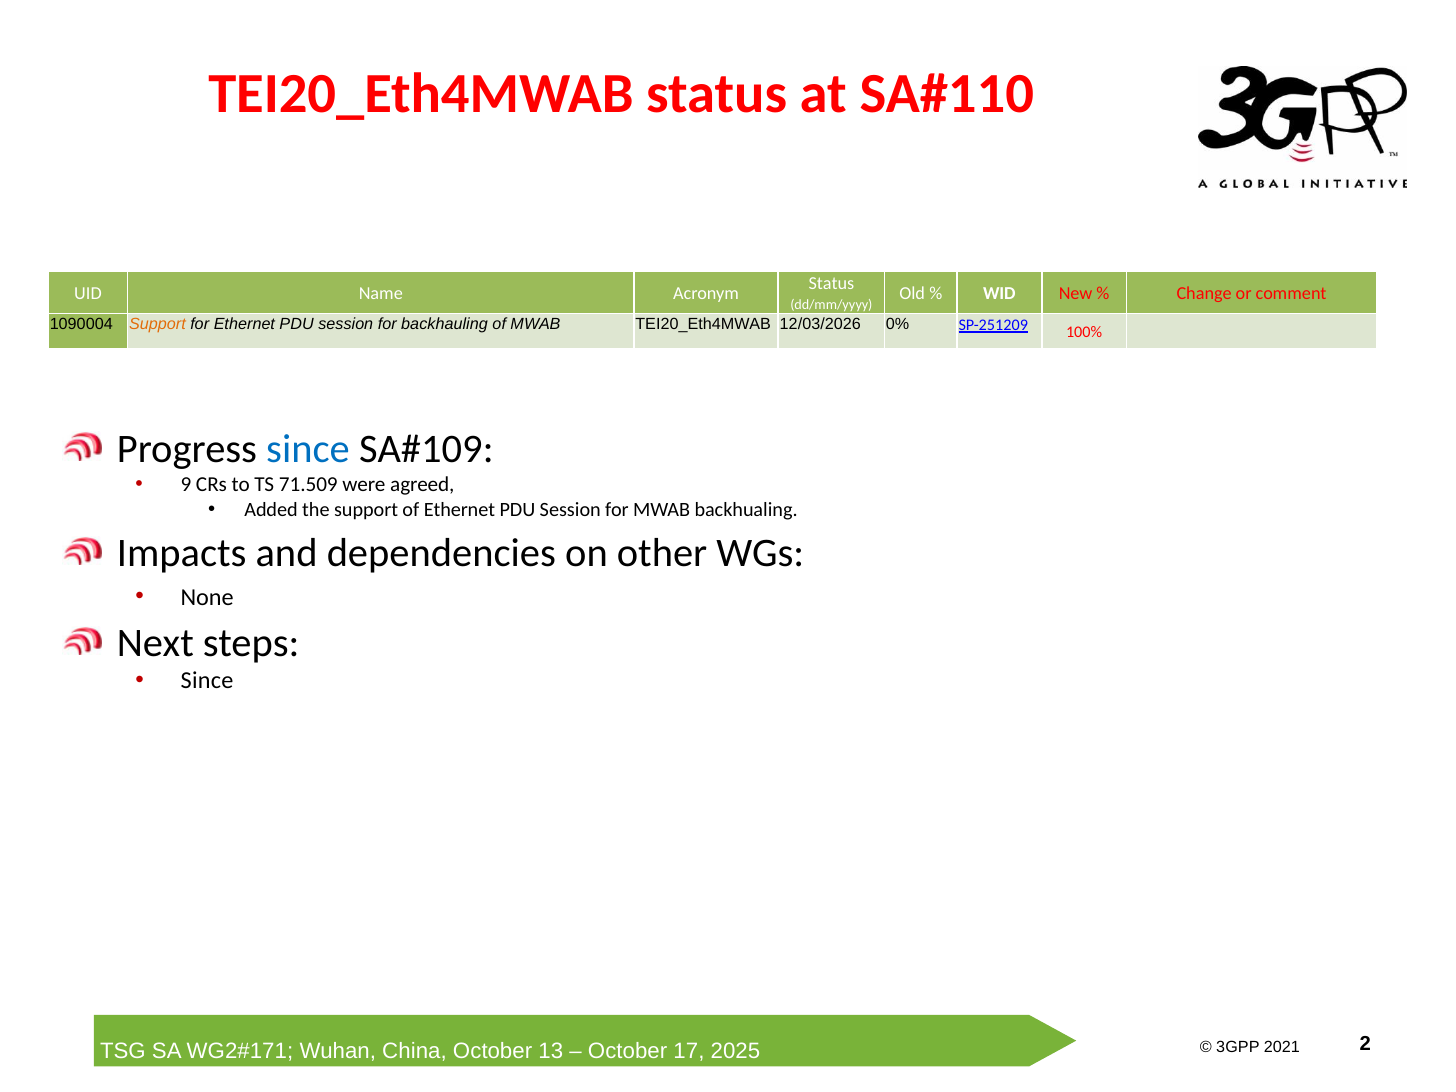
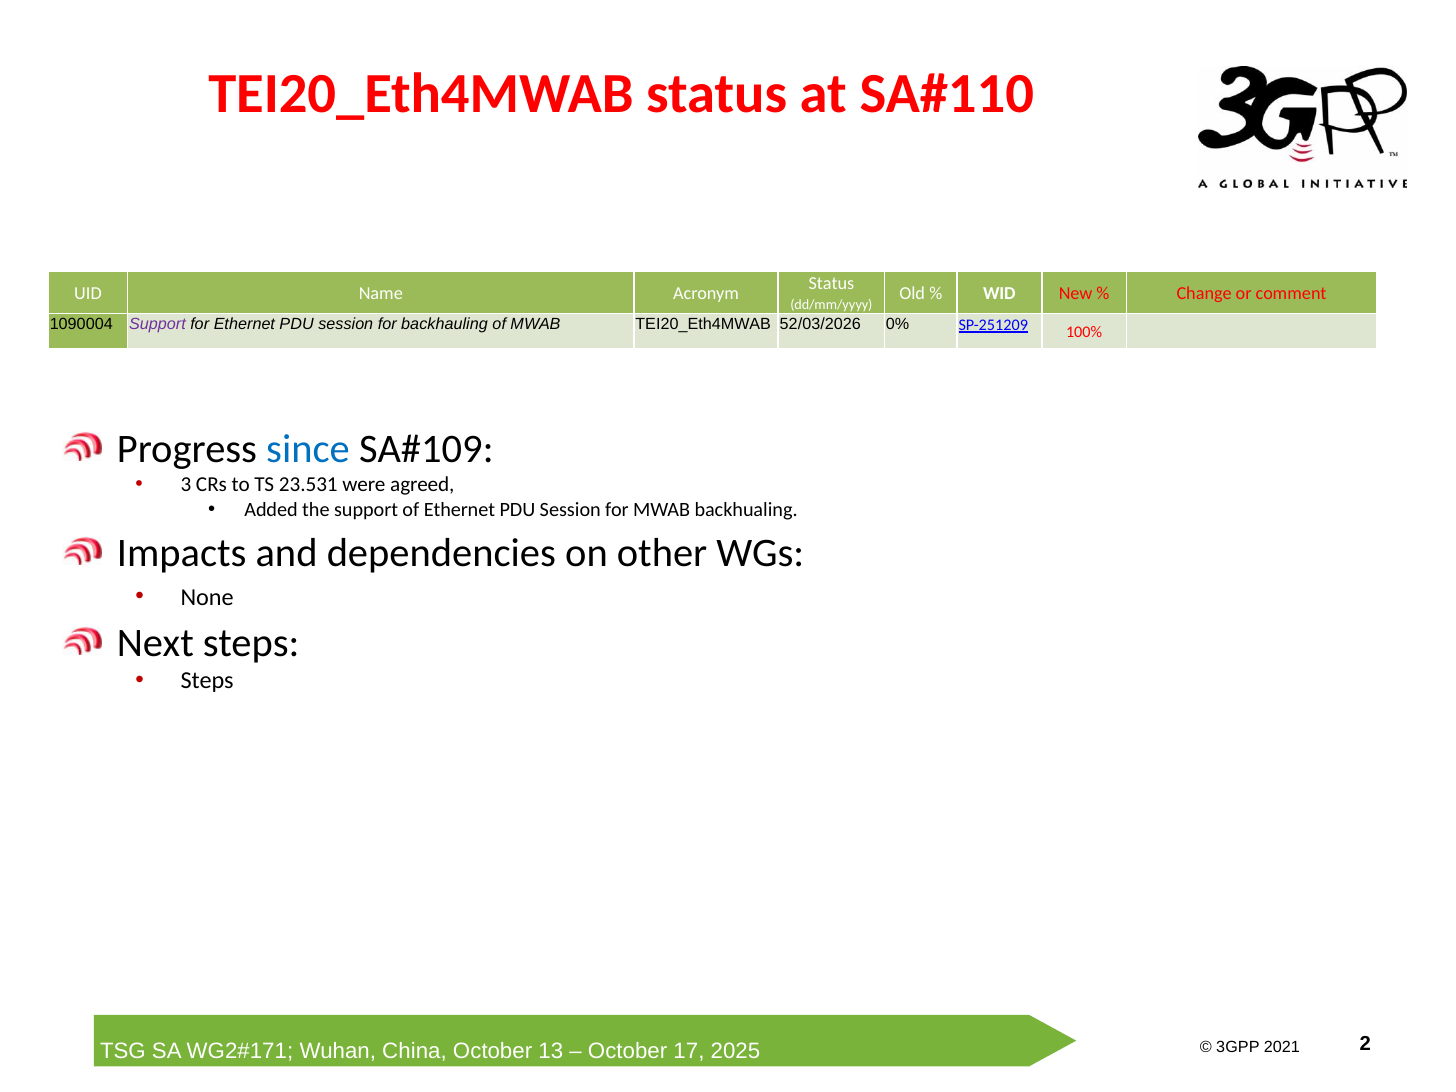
Support colour: orange -> purple (157, 324)
12/03/2026: 12/03/2026 -> 52/03/2026 (820, 324)
9: 9 -> 3 (186, 485)
71.509: 71.509 -> 23.531 (308, 485)
Since: Since -> Steps (207, 681)
